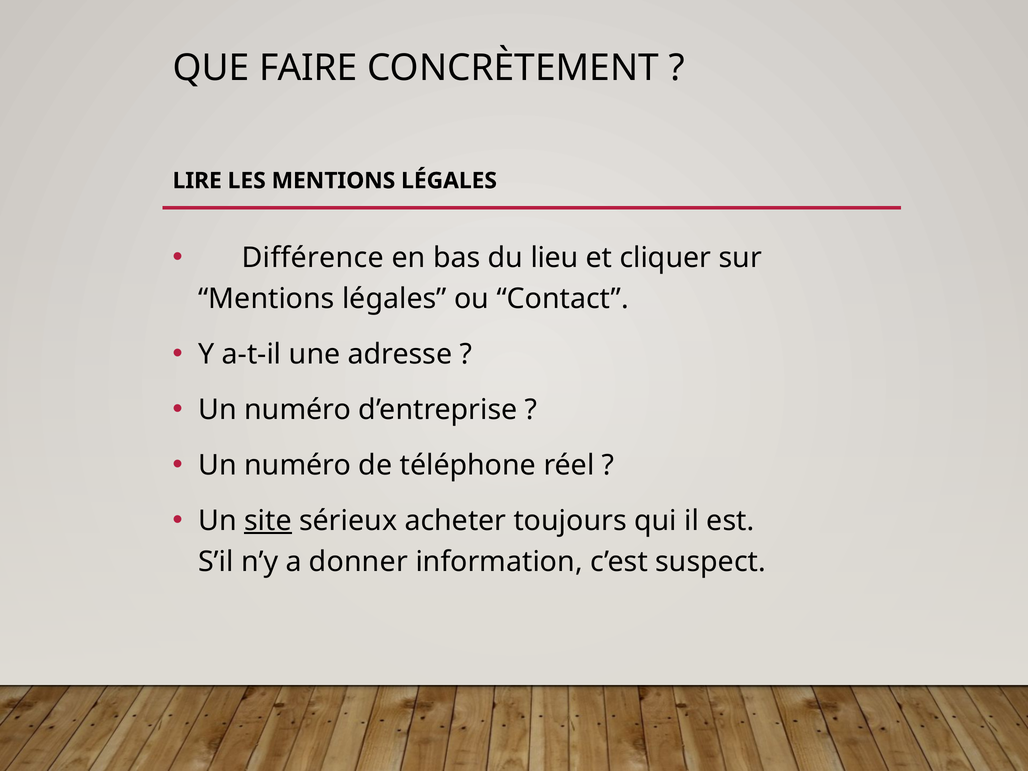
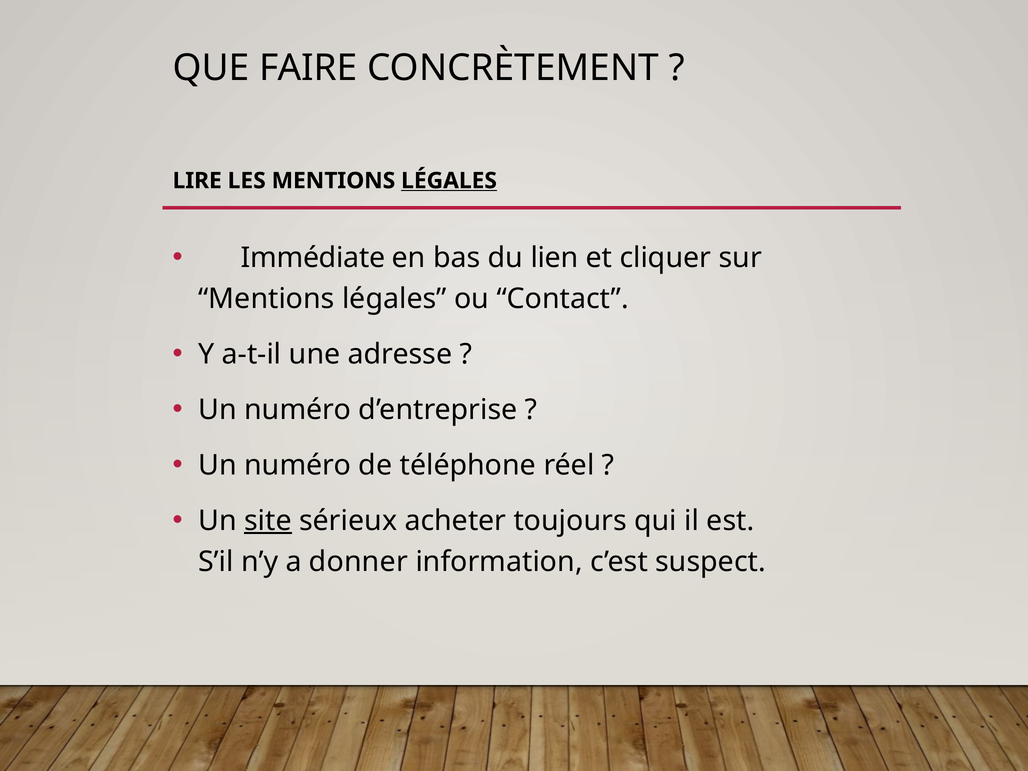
LÉGALES underline: none -> present (449, 181)
Différence: Différence -> Immédiate (313, 258)
lieu: lieu -> lien (554, 258)
